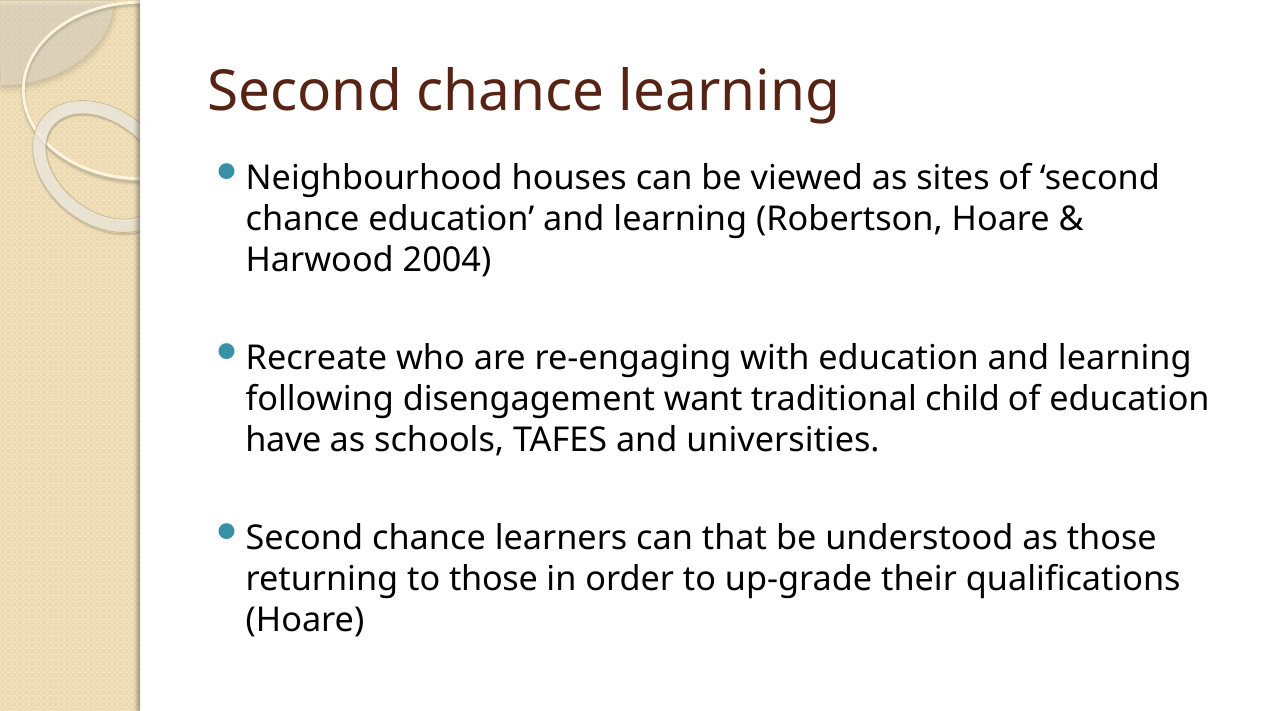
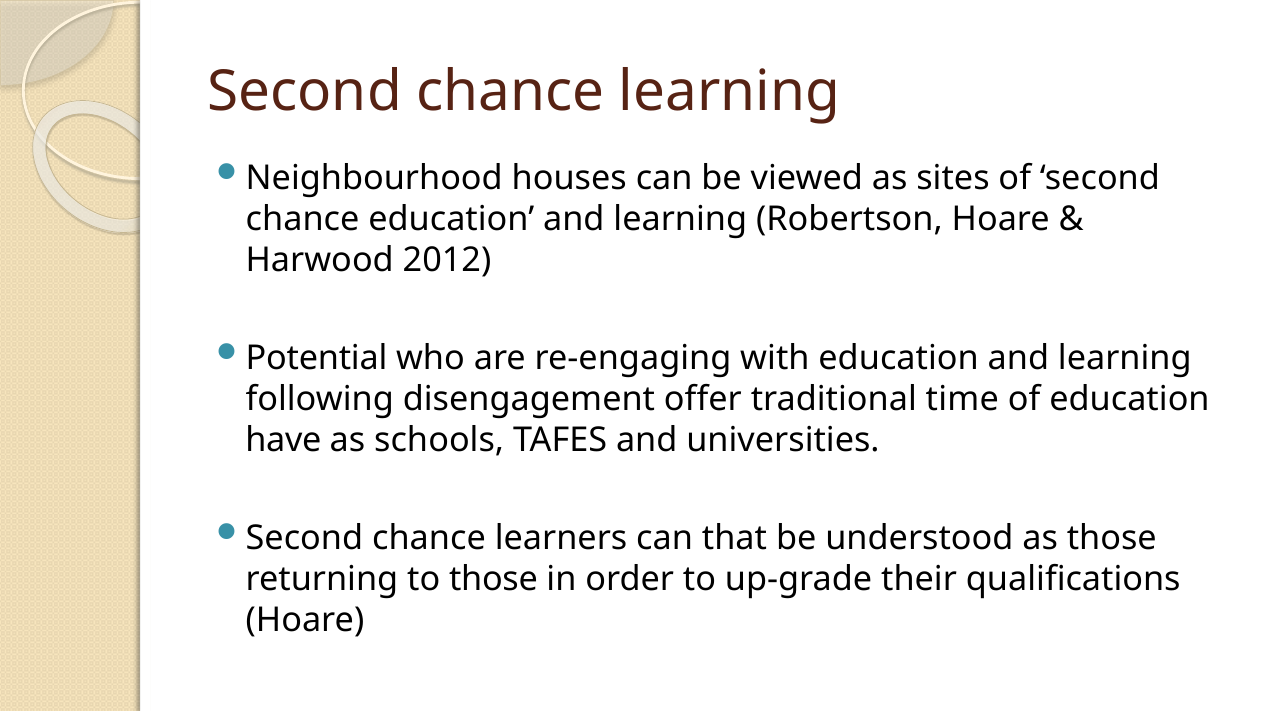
2004: 2004 -> 2012 (447, 260)
Recreate: Recreate -> Potential (317, 358)
want: want -> offer (703, 399)
child: child -> time (962, 399)
